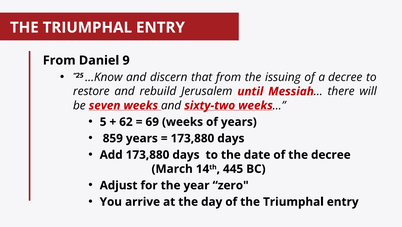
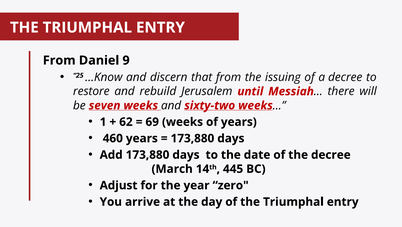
5: 5 -> 1 (103, 122)
859: 859 -> 460 (113, 138)
